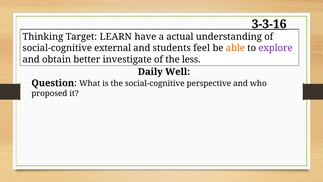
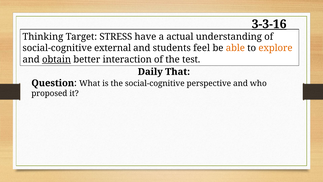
LEARN: LEARN -> STRESS (116, 37)
explore colour: purple -> orange (275, 48)
obtain underline: none -> present (57, 59)
investigate: investigate -> interaction (127, 59)
less: less -> test (191, 59)
Well: Well -> That (178, 72)
